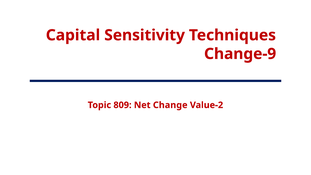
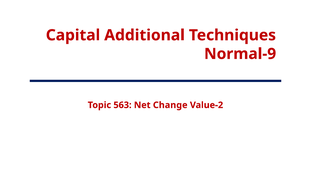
Sensitivity: Sensitivity -> Additional (145, 35)
Change-9: Change-9 -> Normal-9 (240, 54)
809: 809 -> 563 (122, 105)
